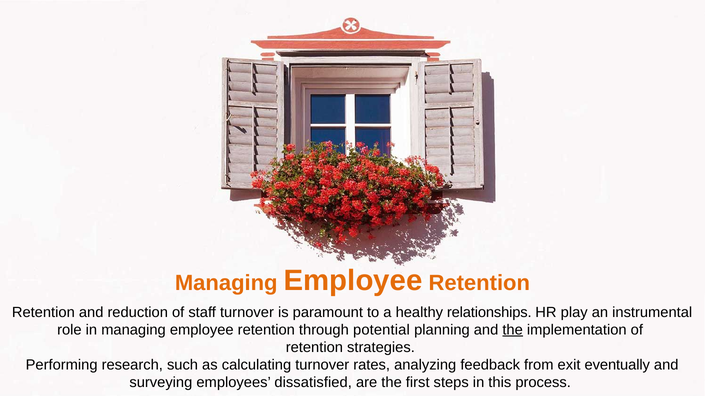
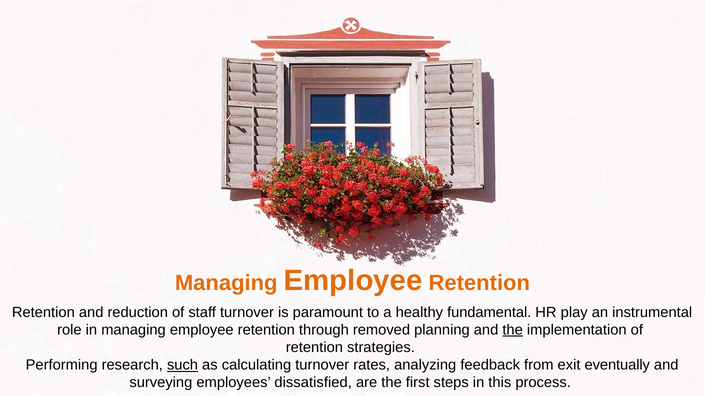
relationships: relationships -> fundamental (489, 313)
potential: potential -> removed (381, 330)
such underline: none -> present (183, 366)
